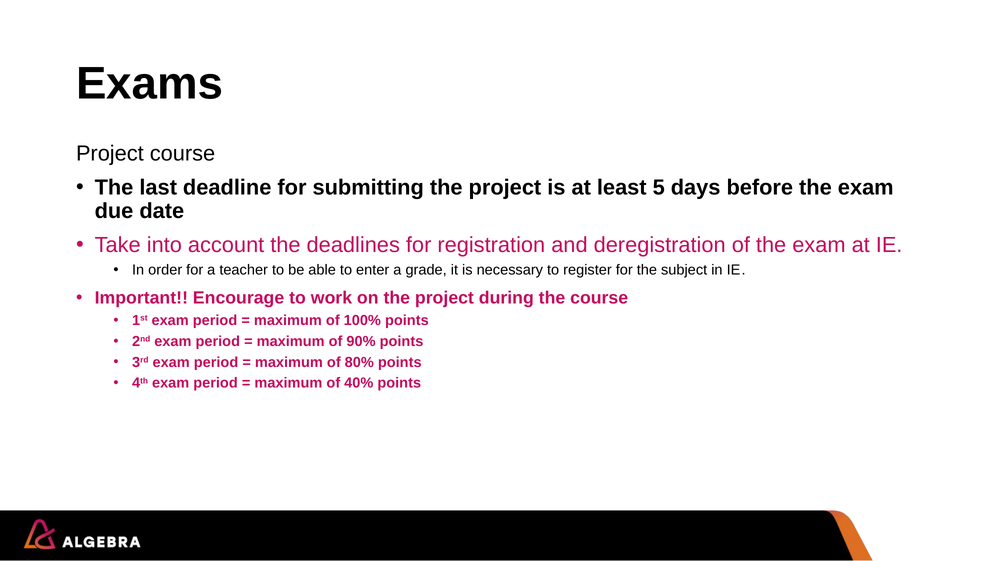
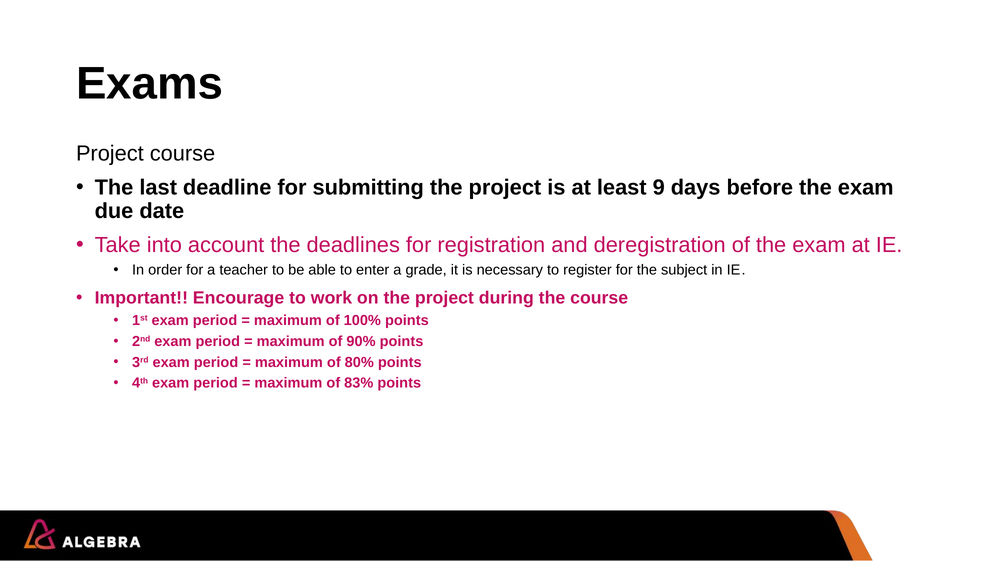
5: 5 -> 9 (659, 188)
40%: 40% -> 83% (359, 383)
